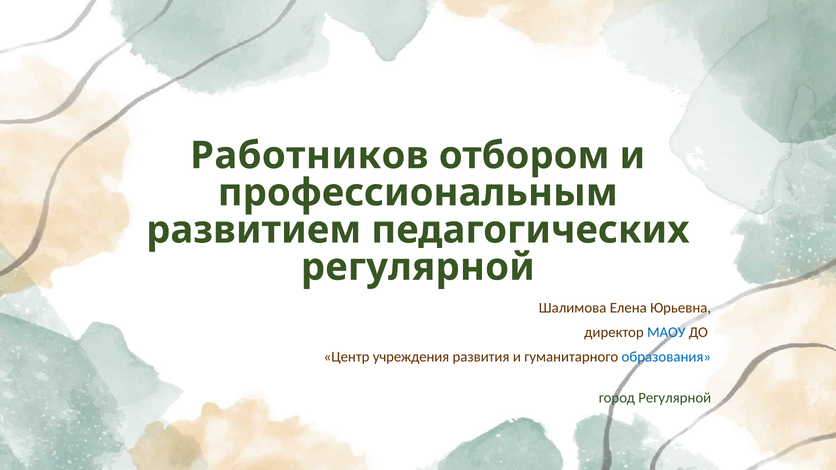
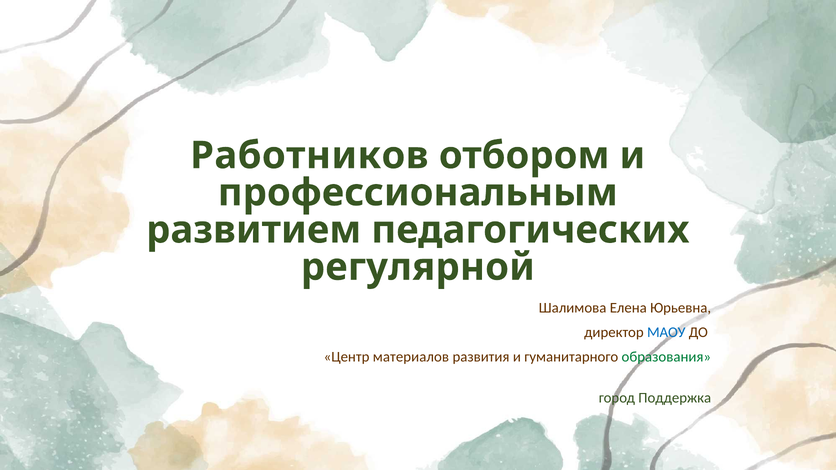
учреждения: учреждения -> материалов (411, 357)
образования colour: blue -> green (666, 357)
город Регулярной: Регулярной -> Поддержка (675, 398)
